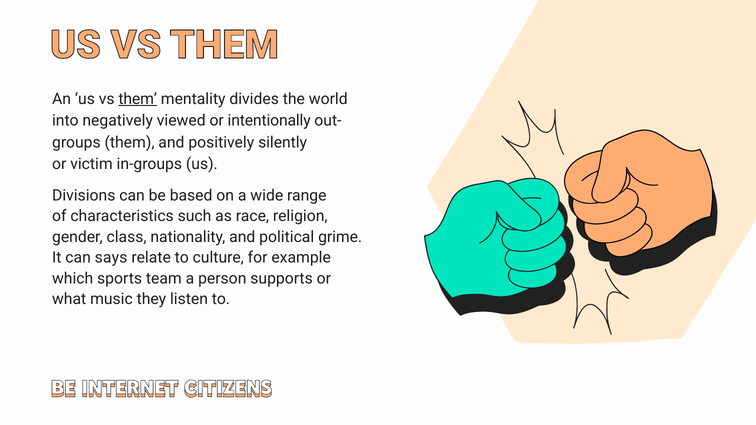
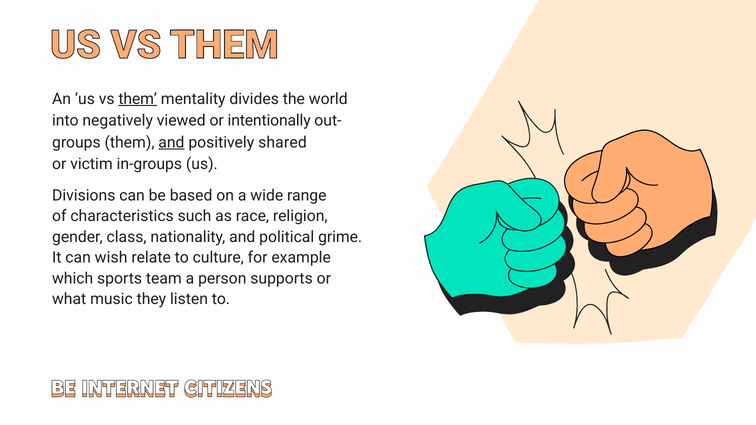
and underline: none -> present (171, 142)
silently: silently -> shared (282, 142)
says: says -> wish (111, 258)
